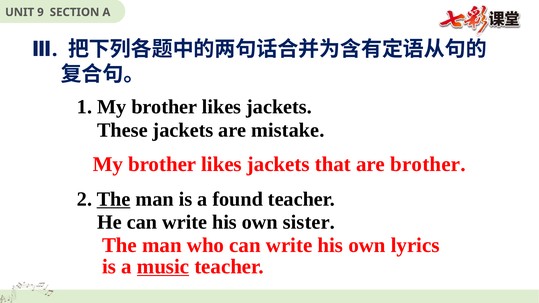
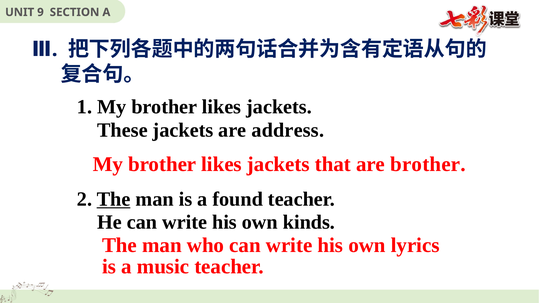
mistake: mistake -> address (288, 130)
sister: sister -> kinds (309, 222)
music underline: present -> none (163, 267)
